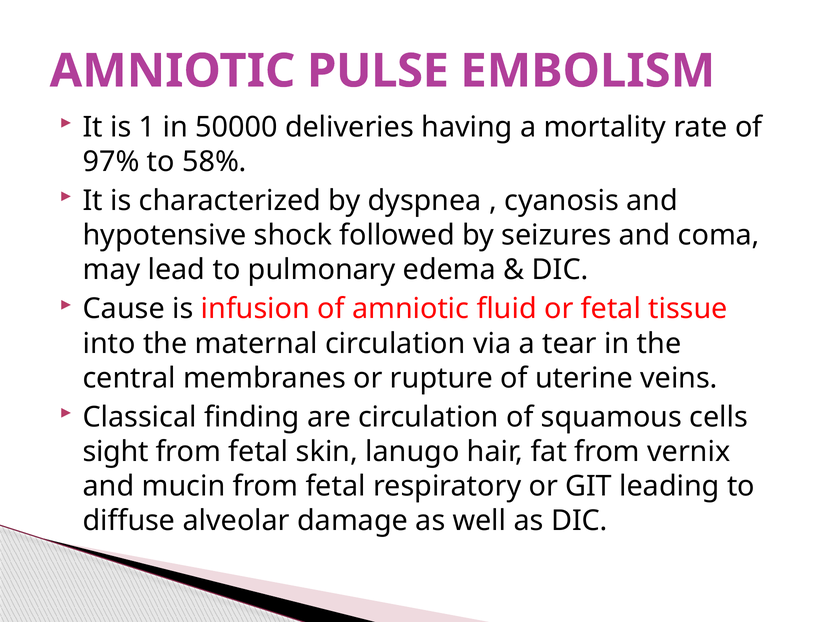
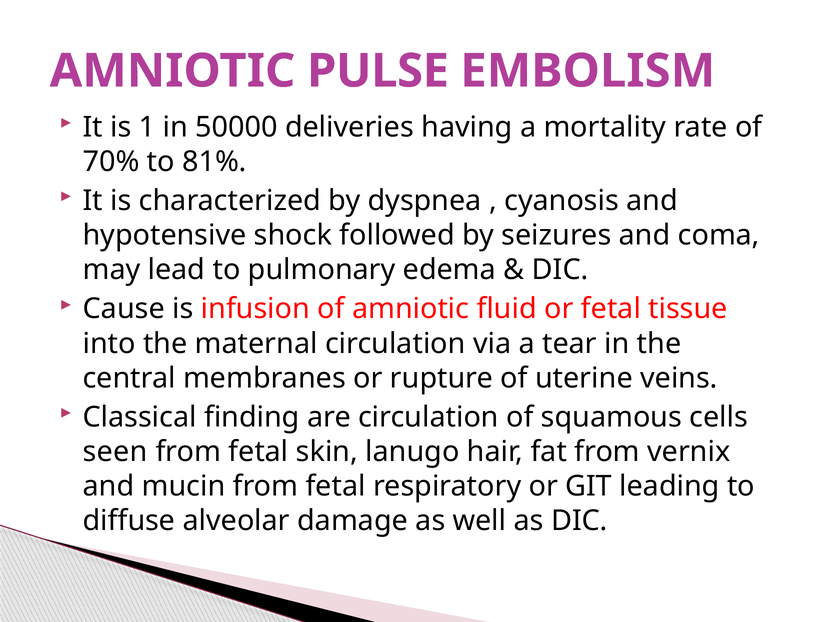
97%: 97% -> 70% (111, 162)
58%: 58% -> 81% (214, 162)
sight: sight -> seen (115, 452)
